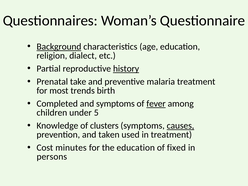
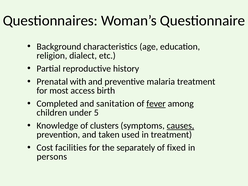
Background underline: present -> none (59, 47)
history underline: present -> none (126, 69)
take: take -> with (78, 82)
trends: trends -> access (83, 91)
and symptoms: symptoms -> sanitation (115, 104)
minutes: minutes -> facilities (71, 148)
the education: education -> separately (136, 148)
